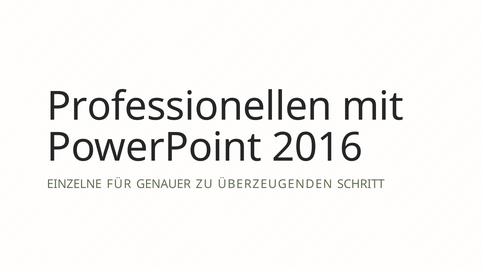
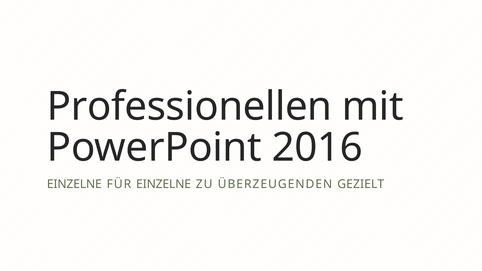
FÜR GENAUER: GENAUER -> EINZELNE (164, 184)
SCHRITT: SCHRITT -> GEZIELT (361, 184)
